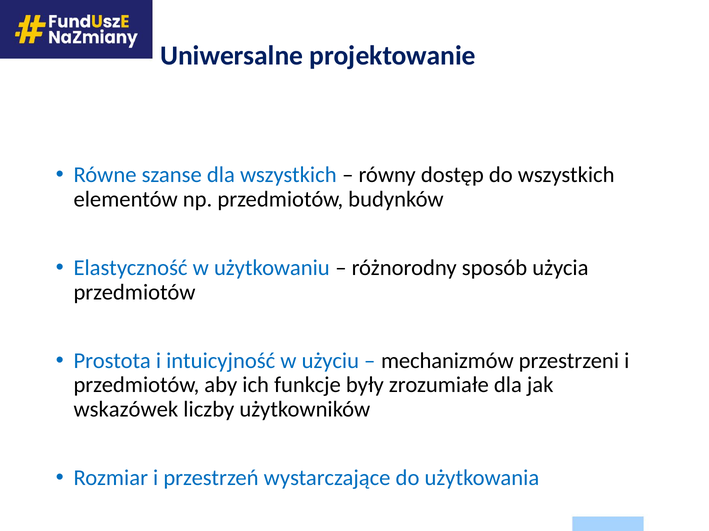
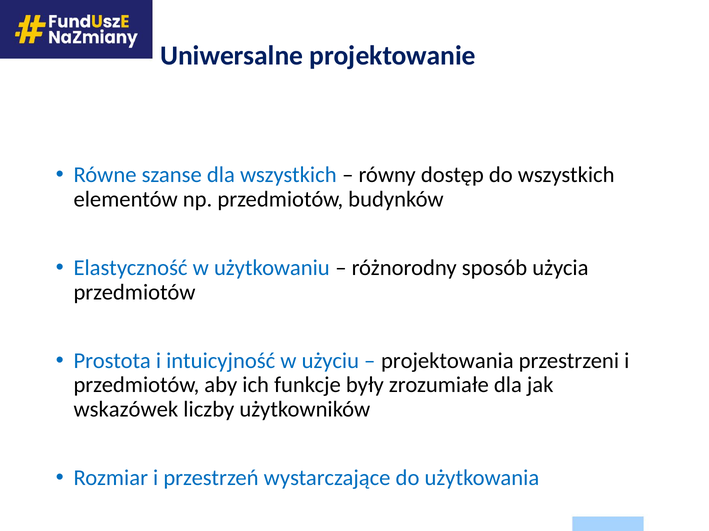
mechanizmów: mechanizmów -> projektowania (447, 361)
